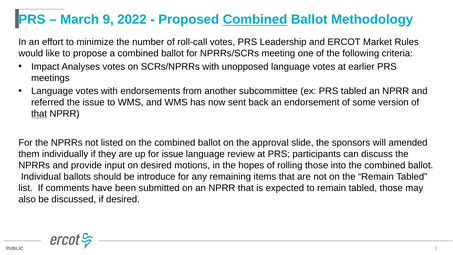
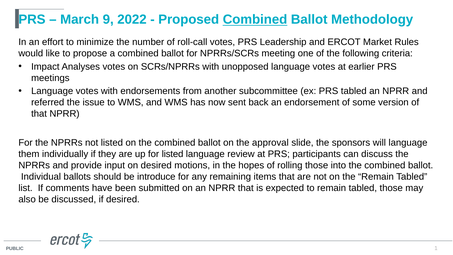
that underline: present -> none (39, 114)
will amended: amended -> language (408, 143)
for issue: issue -> listed (173, 154)
